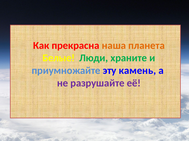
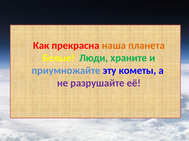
камень: камень -> кометы (137, 71)
